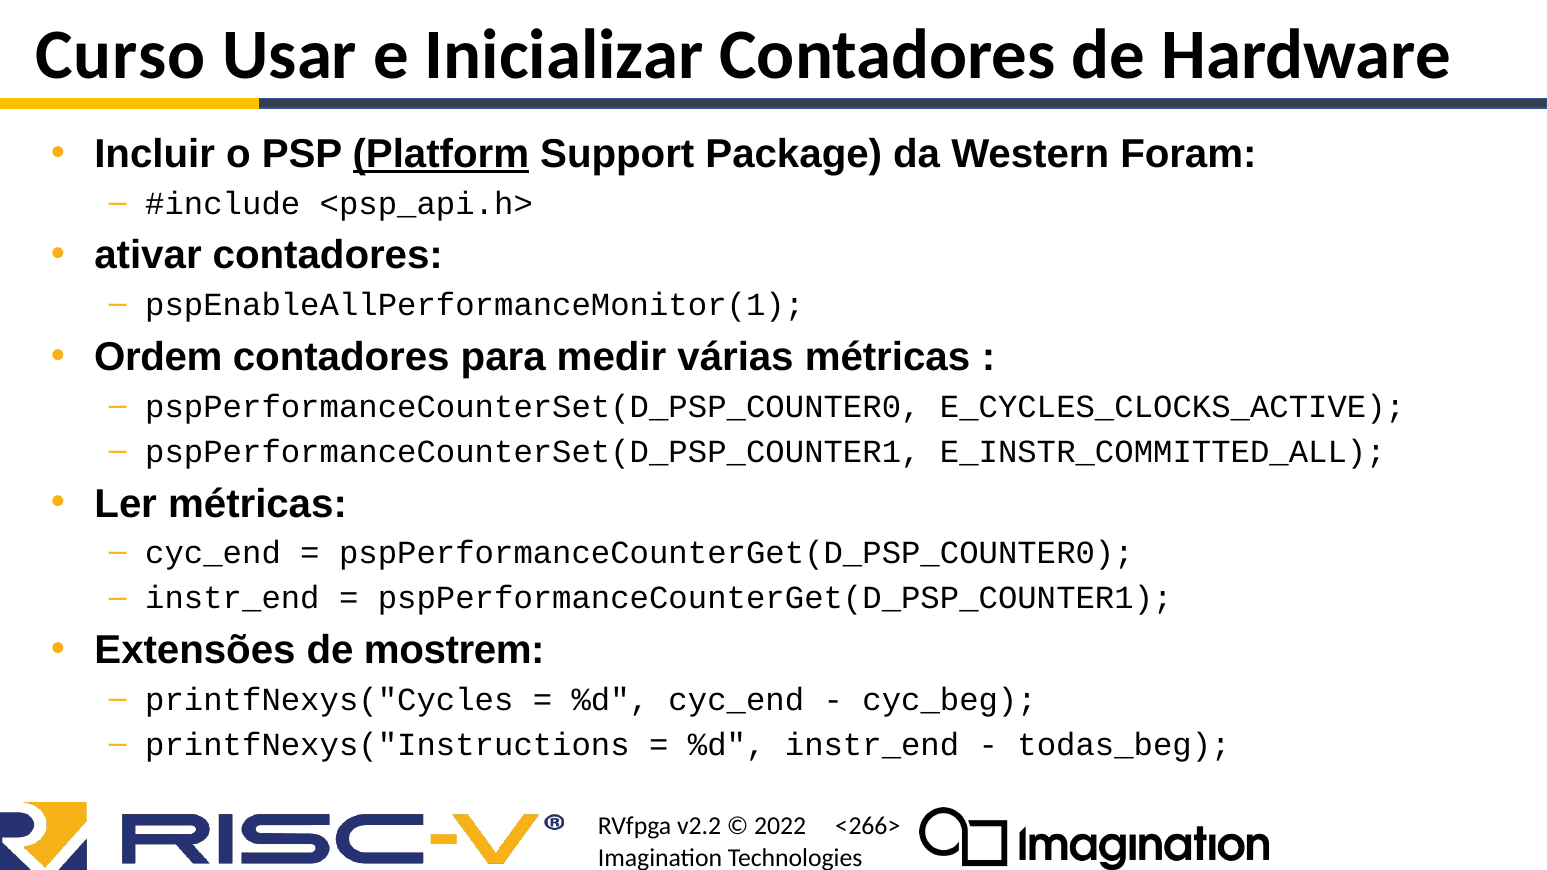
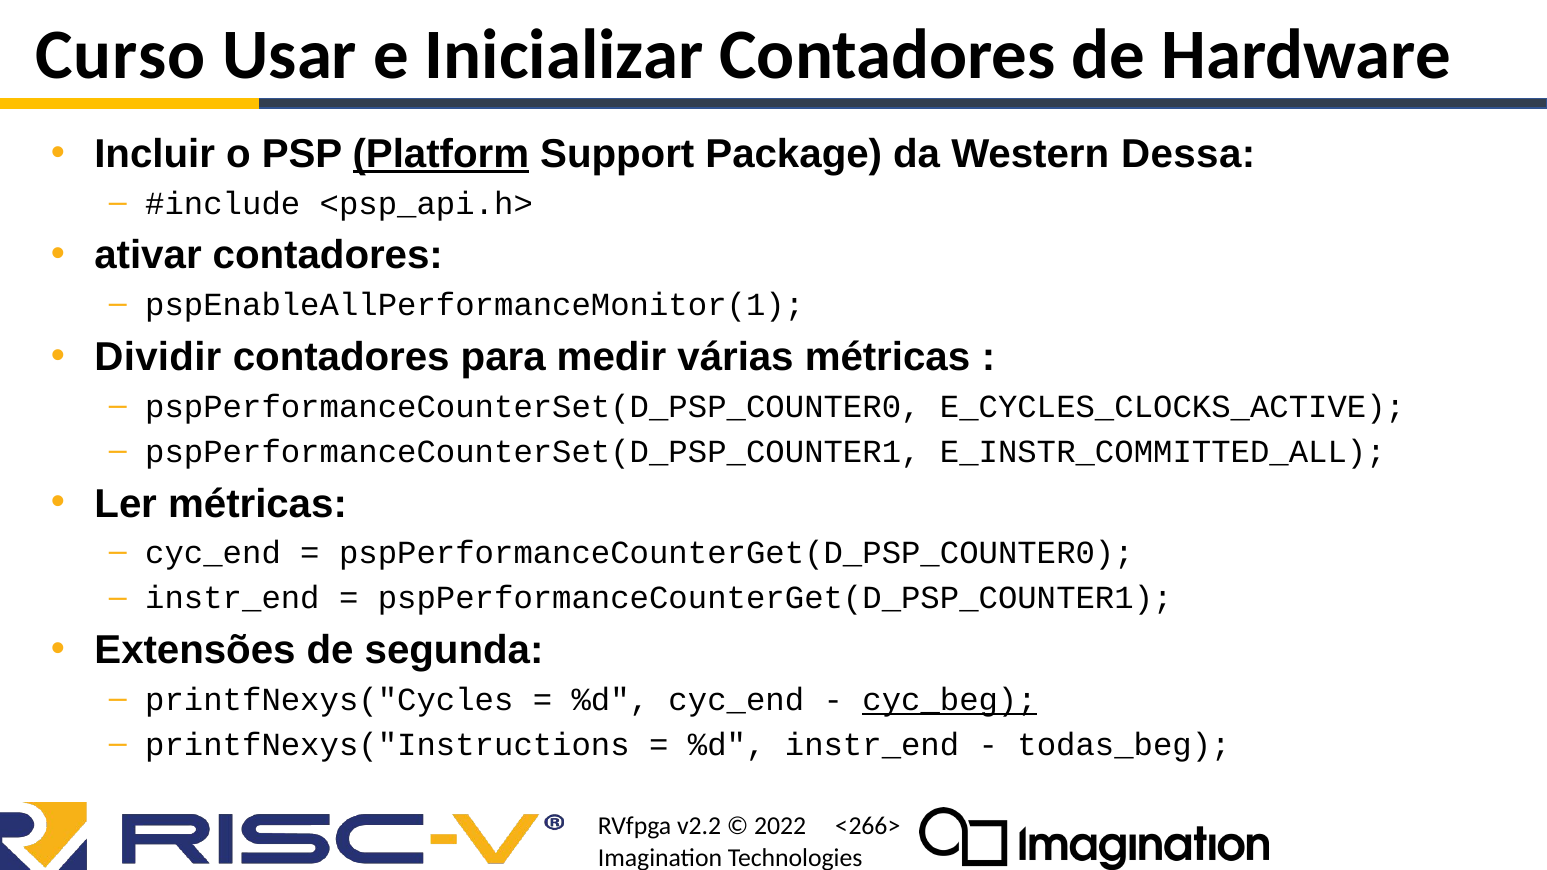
Foram: Foram -> Dessa (1188, 154)
Ordem: Ordem -> Dividir (158, 357)
mostrem: mostrem -> segunda (454, 651)
cyc_beg underline: none -> present (950, 700)
